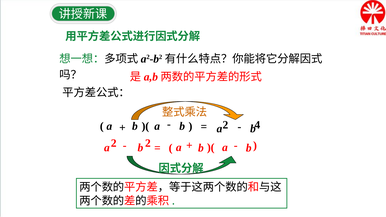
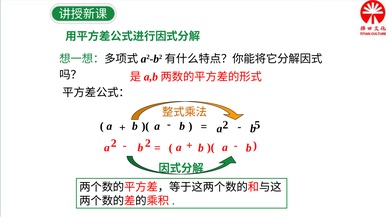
4: 4 -> 5 (257, 125)
